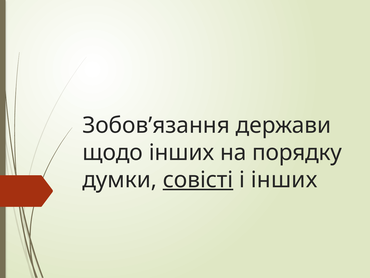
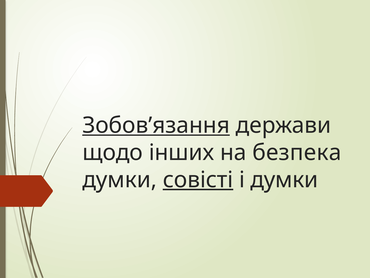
Зобов’язання underline: none -> present (156, 125)
порядку: порядку -> безпека (297, 152)
і інших: інших -> думки (284, 179)
